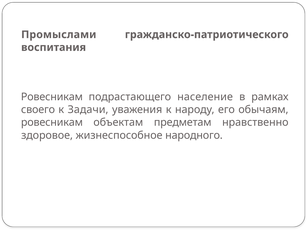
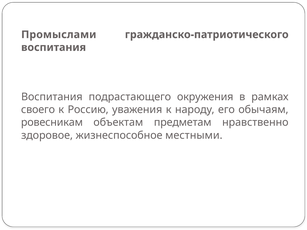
Ровесникам: Ровесникам -> Воспитания (52, 97)
население: население -> окружения (205, 97)
Задачи: Задачи -> Россию (88, 110)
народного: народного -> местными (194, 135)
